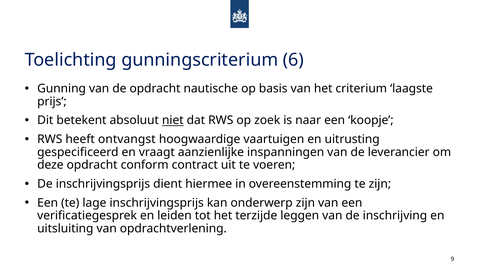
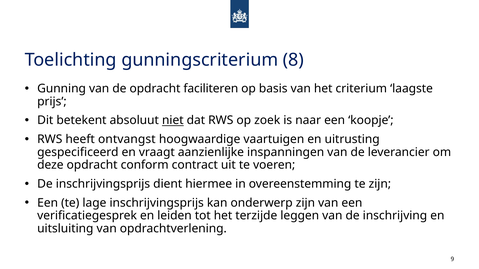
6: 6 -> 8 (293, 60)
nautische: nautische -> faciliteren (211, 89)
